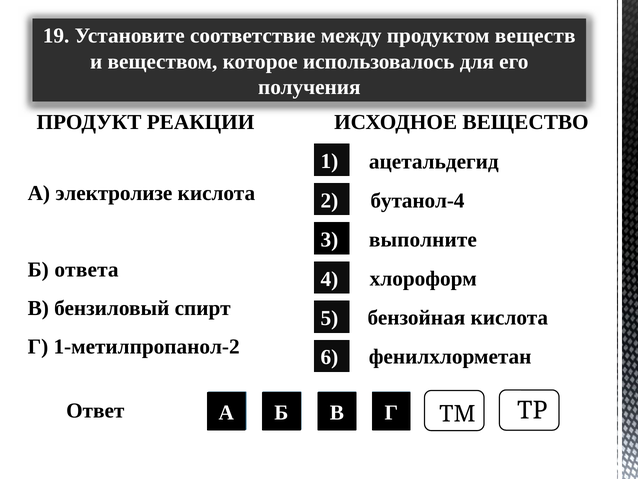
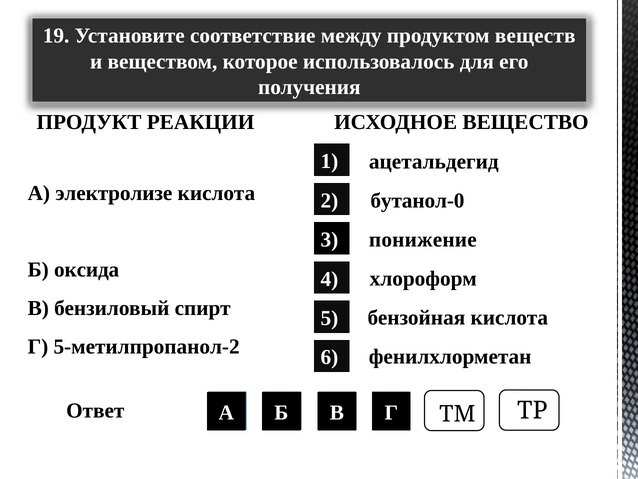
бутанол-4: бутанол-4 -> бутанол-0 (417, 201)
выполните: выполните -> понижение (423, 240)
ответа: ответа -> оксида (87, 270)
1-метилпропанол-2: 1-метилпропанол-2 -> 5-метилпропанол-2 (147, 346)
